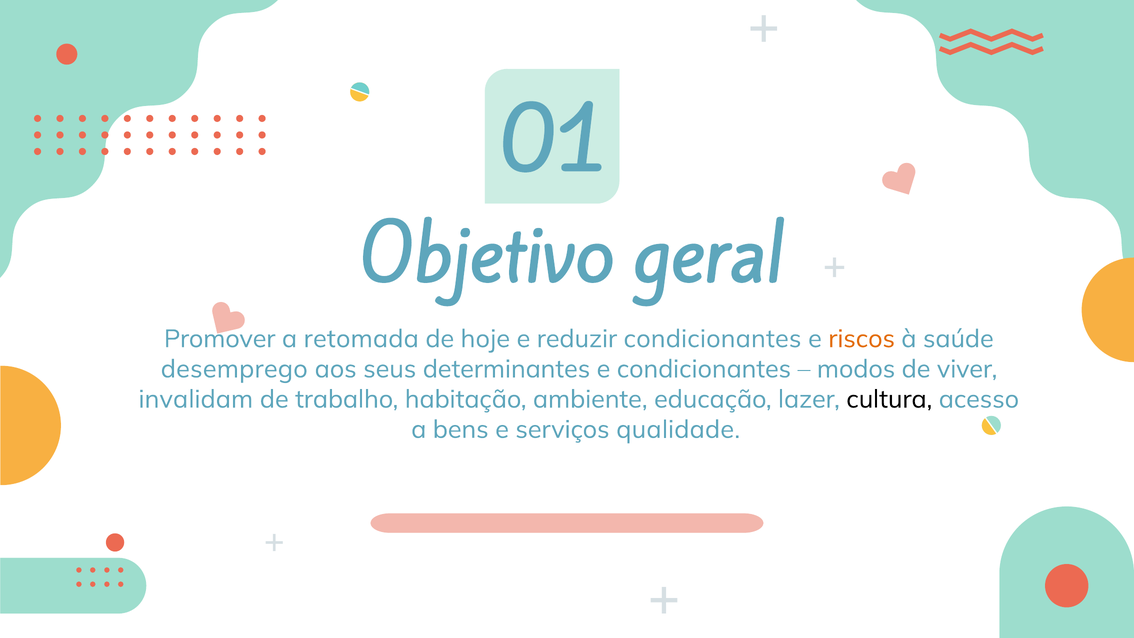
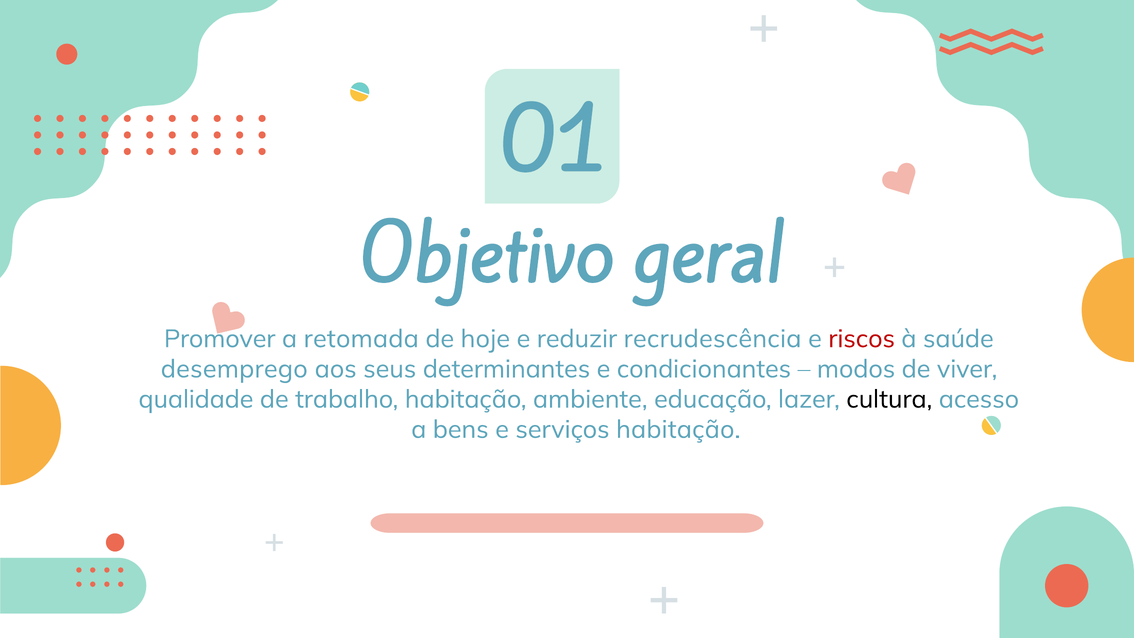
reduzir condicionantes: condicionantes -> recrudescência (712, 339)
riscos colour: orange -> red (862, 339)
invalidam: invalidam -> qualidade (196, 399)
serviços qualidade: qualidade -> habitação (678, 429)
